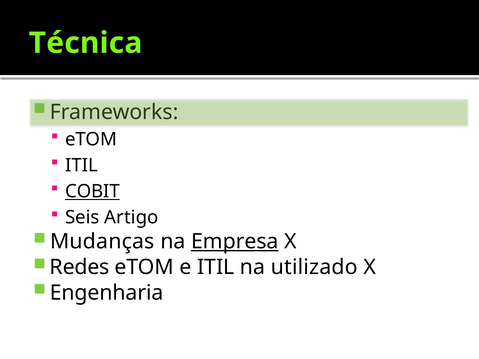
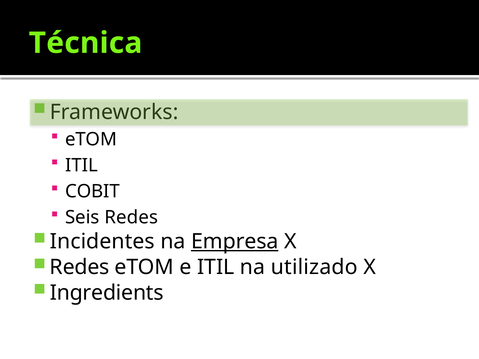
COBIT underline: present -> none (93, 192)
Seis Artigo: Artigo -> Redes (131, 218)
Mudanças: Mudanças -> Incidentes (102, 242)
Engenharia: Engenharia -> Ingredients (107, 293)
